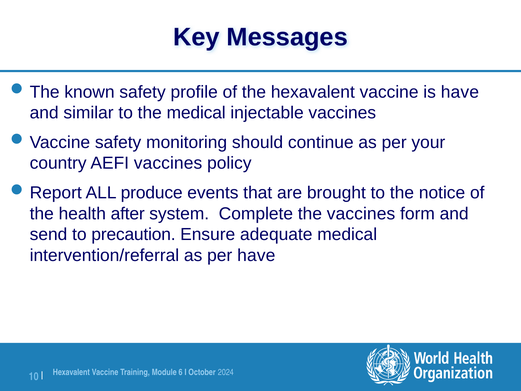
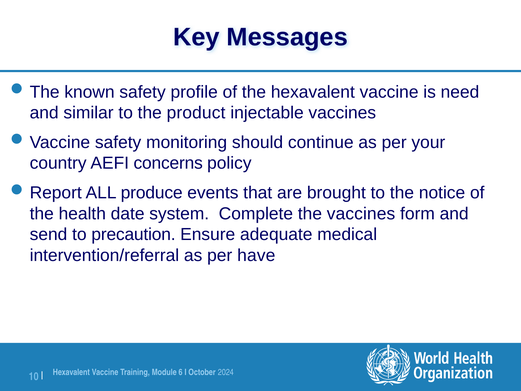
is have: have -> need (460, 92)
the medical: medical -> product (196, 113)
AEFI vaccines: vaccines -> concerns (168, 163)
after: after -> date (128, 213)
